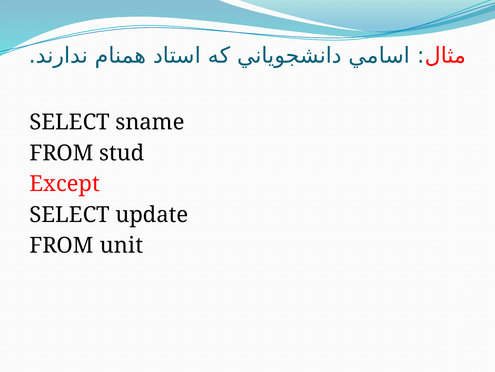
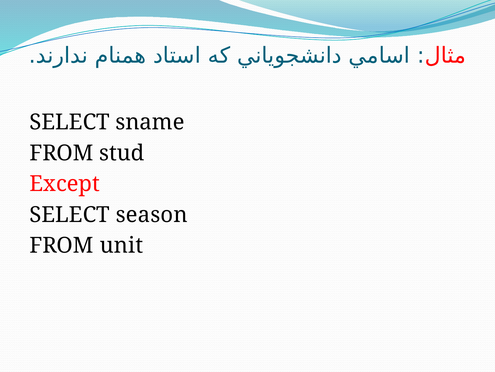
update: update -> season (152, 214)
